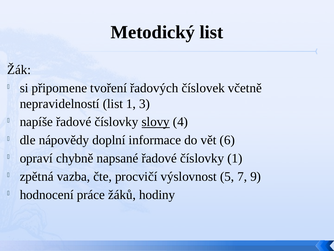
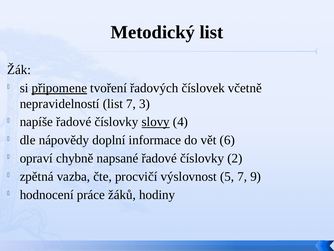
připomene underline: none -> present (59, 88)
list 1: 1 -> 7 (131, 104)
číslovky 1: 1 -> 2 (235, 158)
